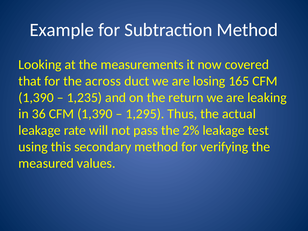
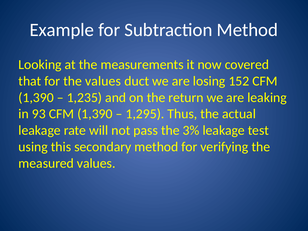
the across: across -> values (103, 81)
165: 165 -> 152 (239, 81)
36: 36 -> 93 (39, 114)
2%: 2% -> 3% (191, 130)
